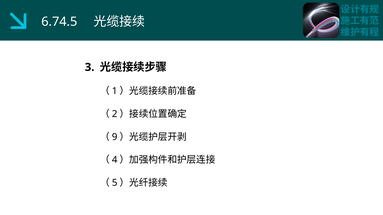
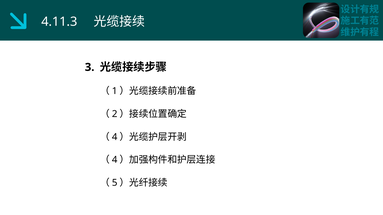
6.74.5: 6.74.5 -> 4.11.3 (59, 22)
9: 9 -> 4 (115, 137)
